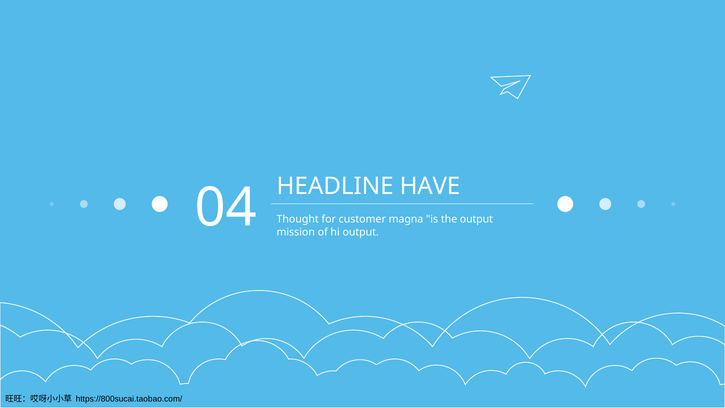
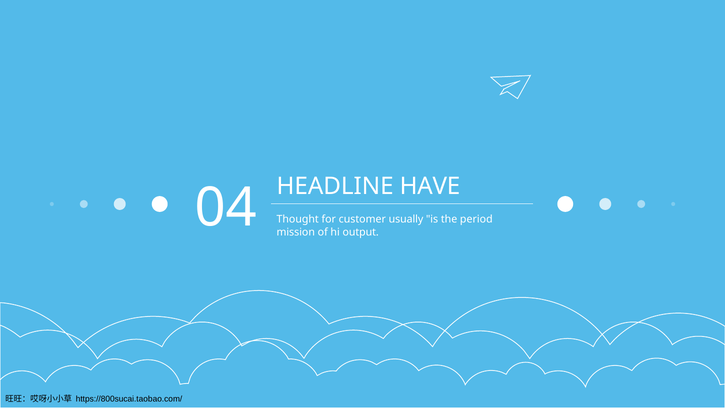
magna: magna -> usually (406, 219)
the output: output -> period (476, 219)
